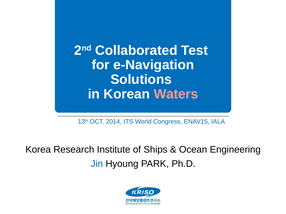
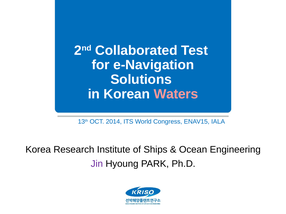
Jin colour: blue -> purple (97, 164)
